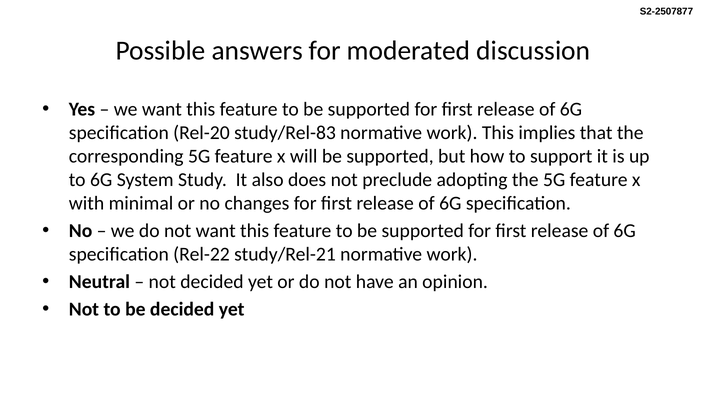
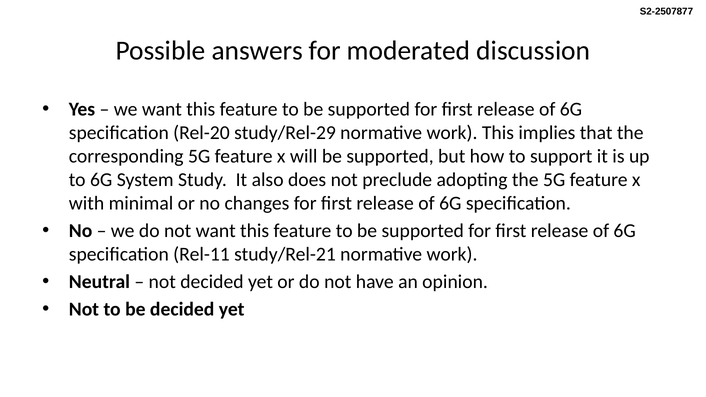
study/Rel-83: study/Rel-83 -> study/Rel-29 (285, 133)
Rel-22: Rel-22 -> Rel-11 (201, 255)
